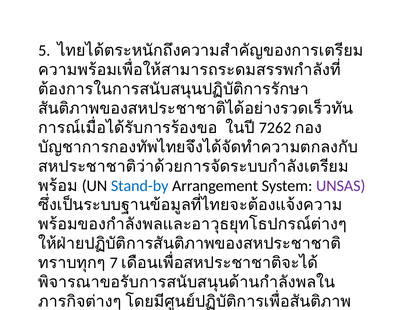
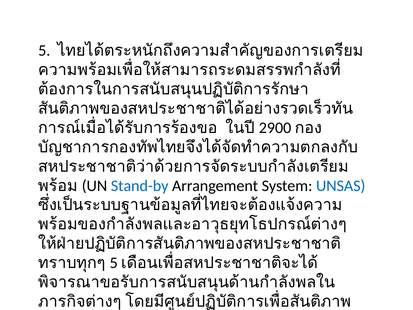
7262: 7262 -> 2900 (275, 128)
UNSAS colour: purple -> blue (341, 186)
7: 7 -> 5 (114, 263)
